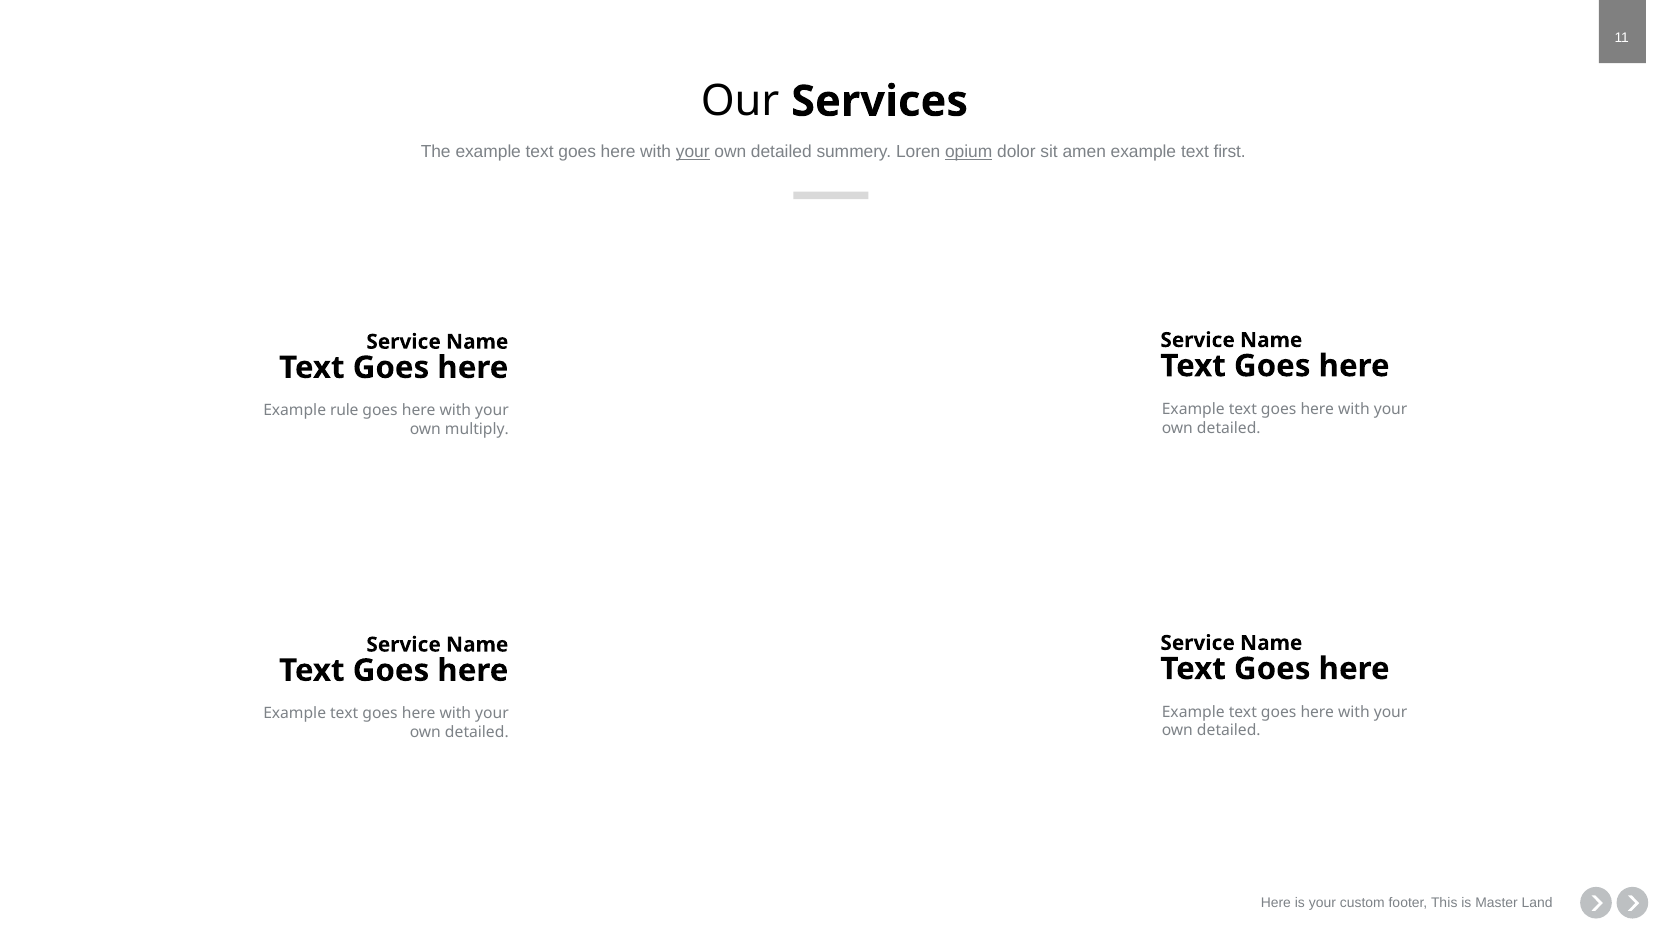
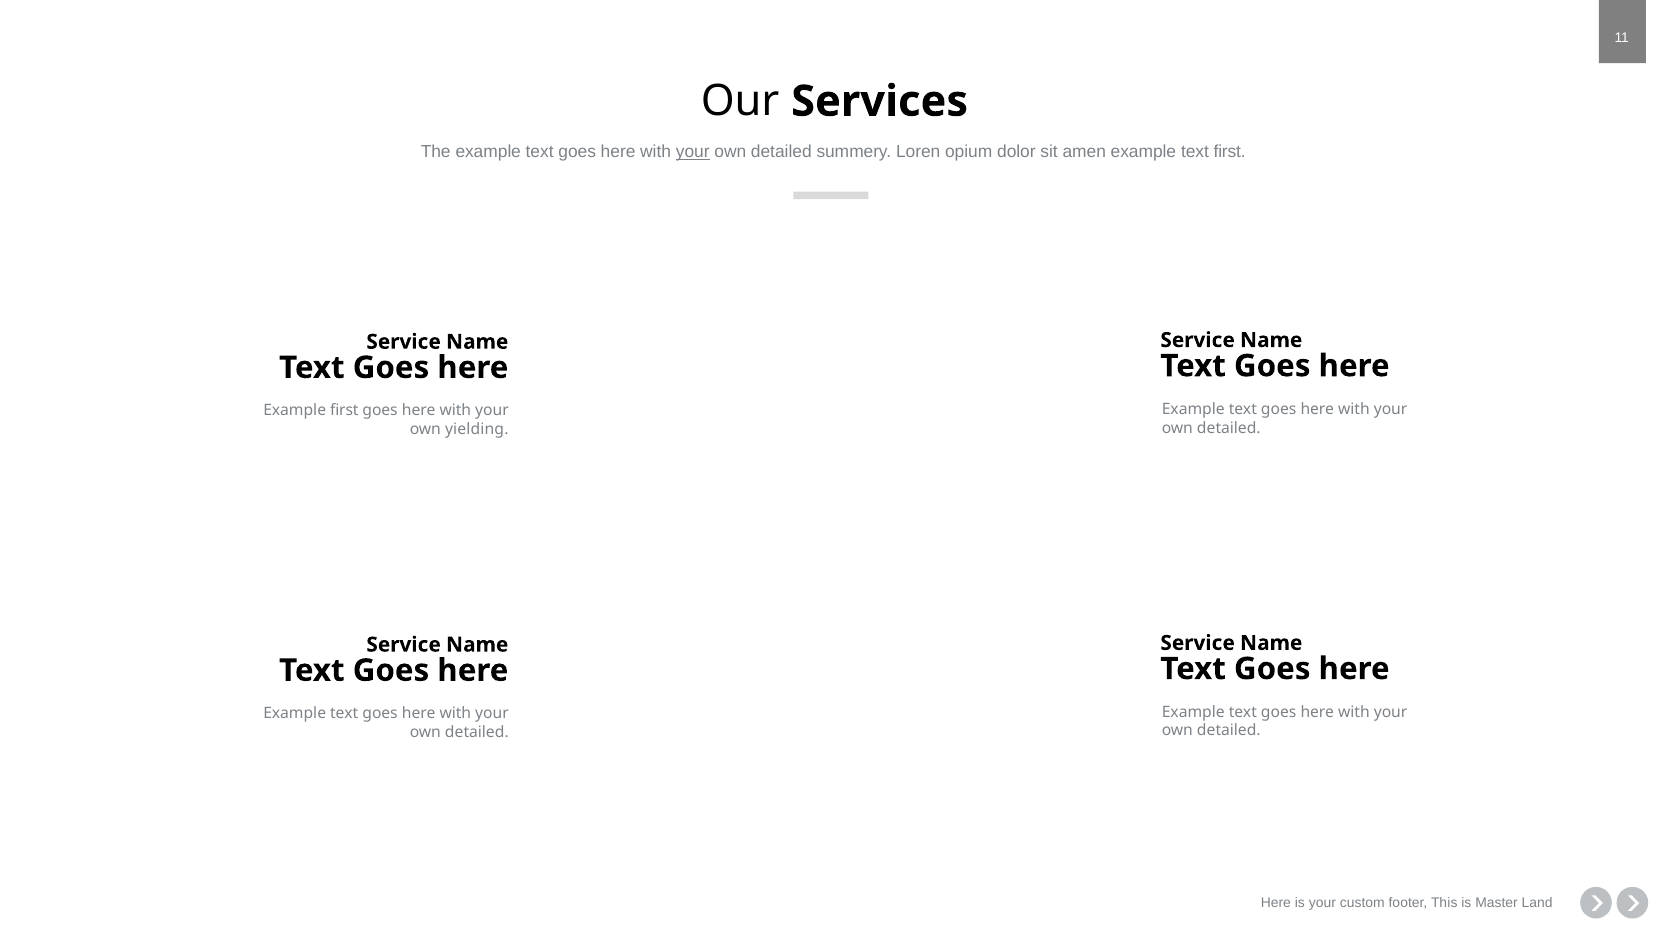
opium underline: present -> none (969, 152)
Example rule: rule -> first (344, 411)
multiply: multiply -> yielding (477, 429)
